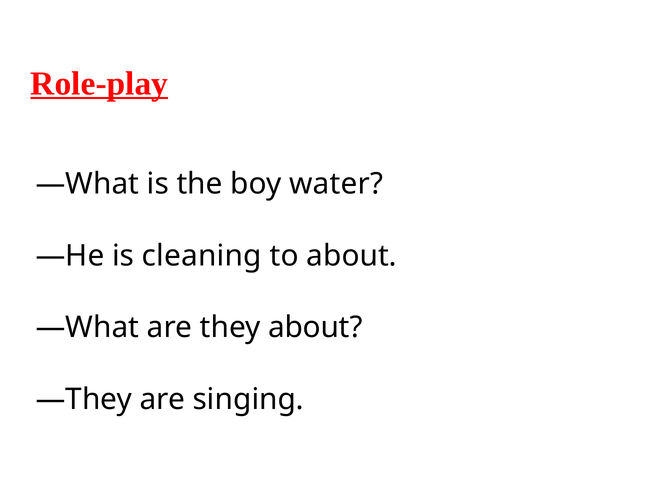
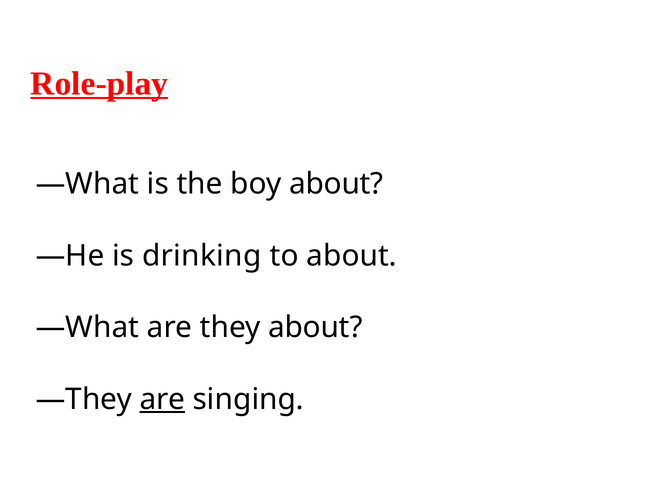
boy water: water -> about (336, 184)
cleaning: cleaning -> drinking (202, 255)
are underline: none -> present (162, 399)
